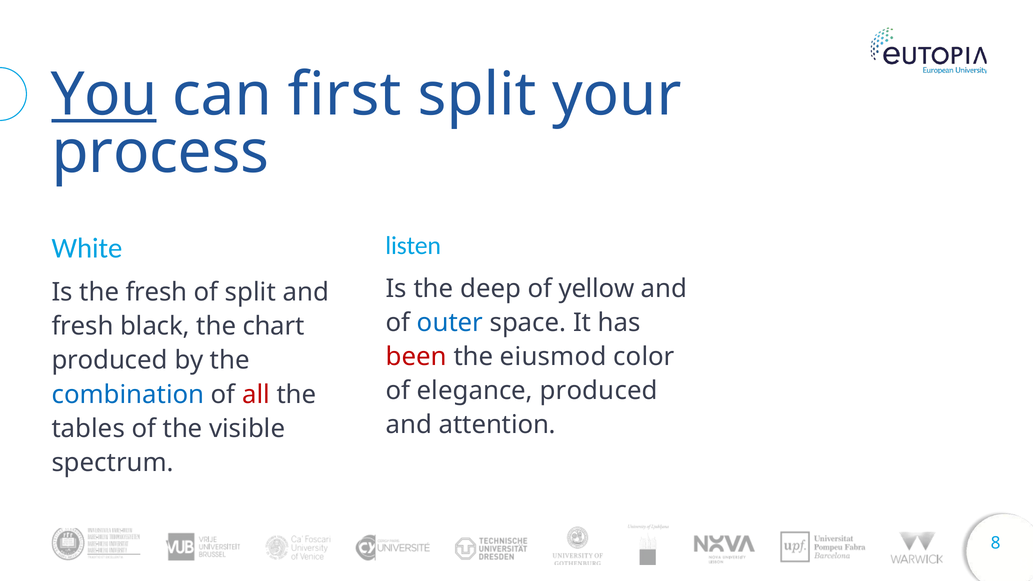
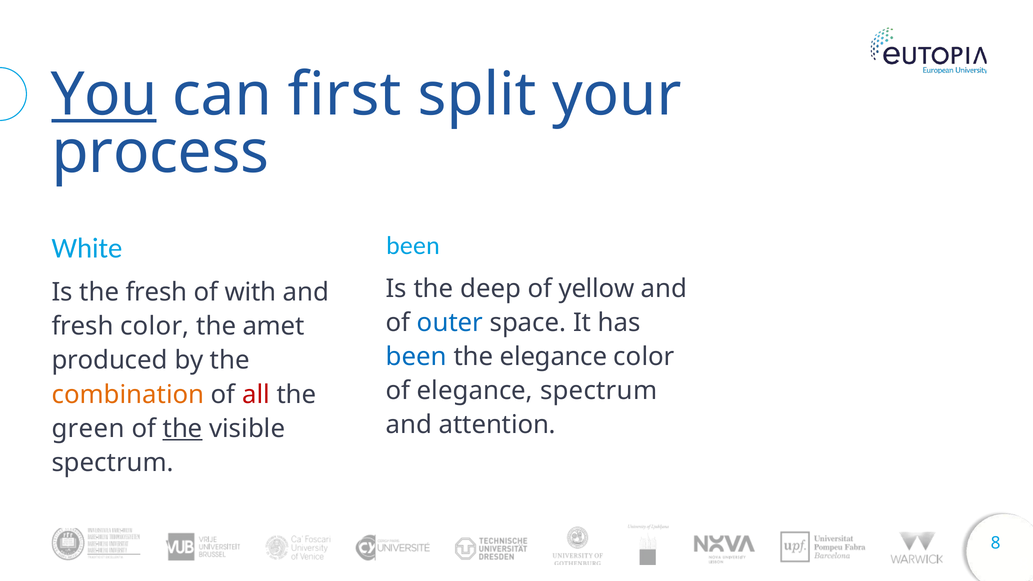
listen: listen -> been (413, 246)
of split: split -> with (250, 292)
fresh black: black -> color (155, 326)
chart: chart -> amet (274, 326)
been colour: red -> blue (416, 357)
the eiusmod: eiusmod -> elegance (554, 357)
elegance produced: produced -> spectrum (599, 391)
combination colour: blue -> orange (128, 395)
tables: tables -> green (88, 429)
the underline: none -> present (183, 429)
